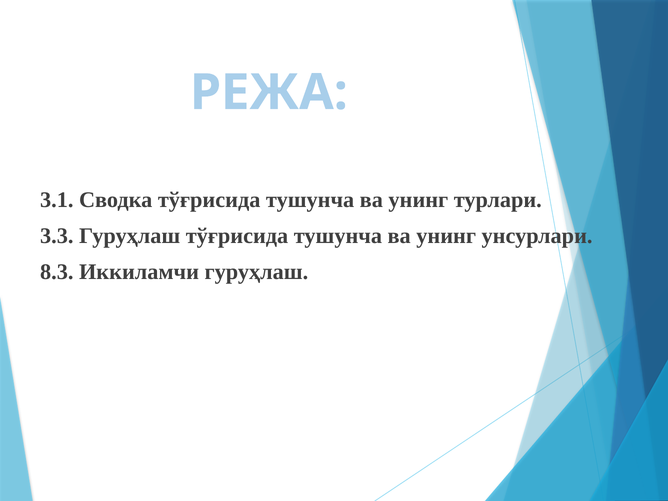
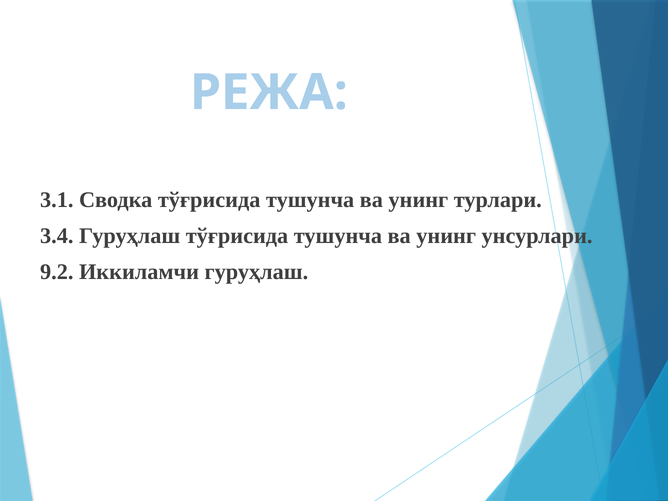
3.3: 3.3 -> 3.4 (57, 236)
8.3: 8.3 -> 9.2 (57, 272)
